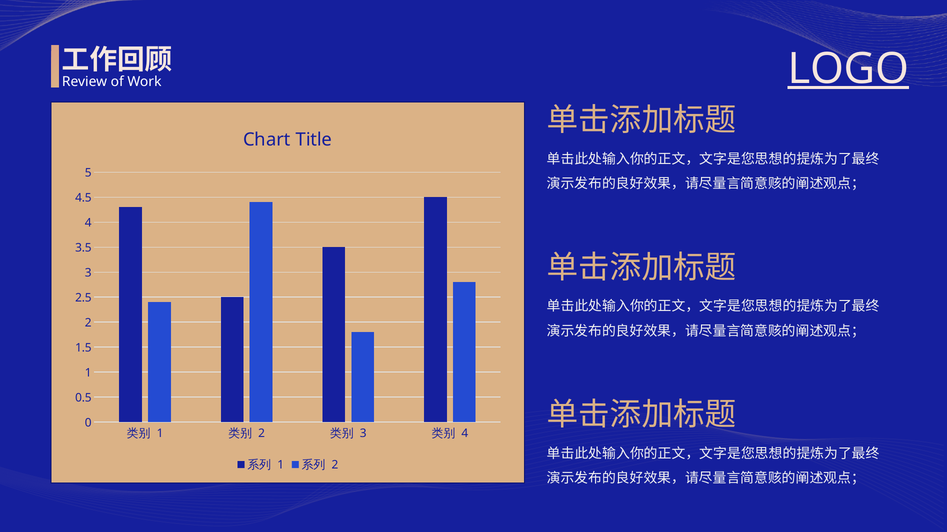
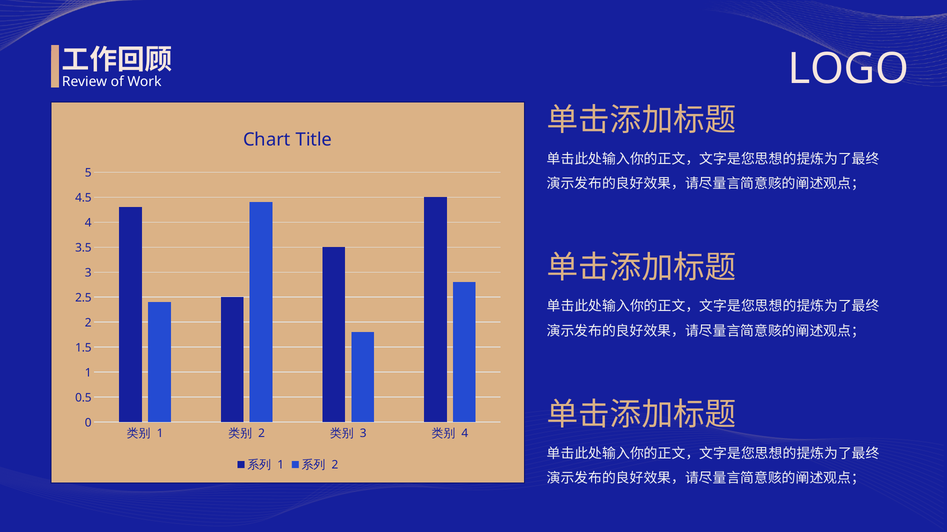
LOGO underline: present -> none (848, 69)
